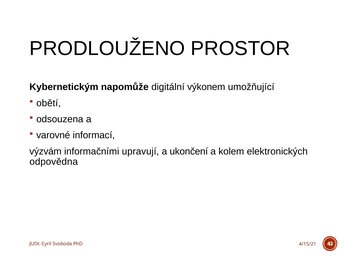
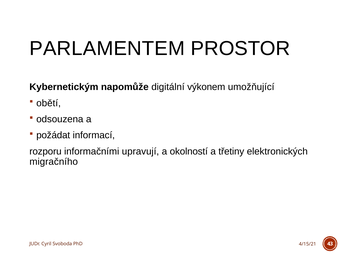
PRODLOUŽENO: PRODLOUŽENO -> PARLAMENTEM (107, 49)
varovné: varovné -> požádat (53, 136)
výzvám: výzvám -> rozporu (45, 152)
ukončení: ukončení -> okolností (189, 152)
kolem: kolem -> třetiny (231, 152)
odpovědna: odpovědna -> migračního (54, 162)
